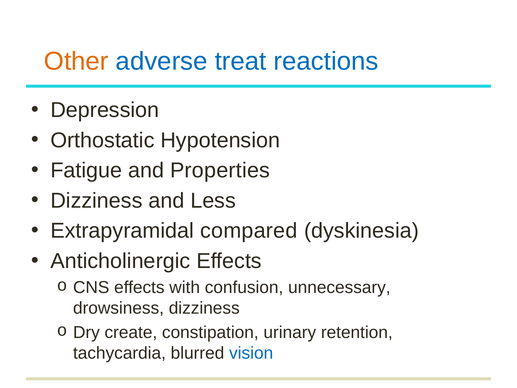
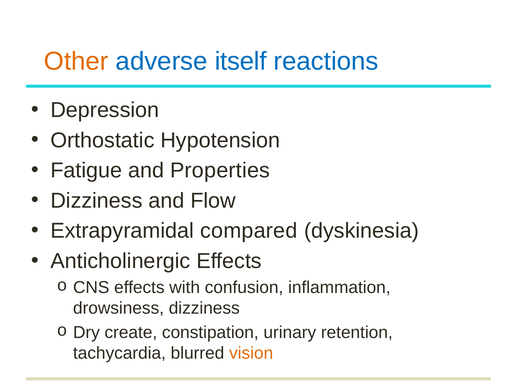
treat: treat -> itself (241, 61)
Less: Less -> Flow (213, 201)
unnecessary: unnecessary -> inflammation (339, 287)
vision colour: blue -> orange (251, 353)
